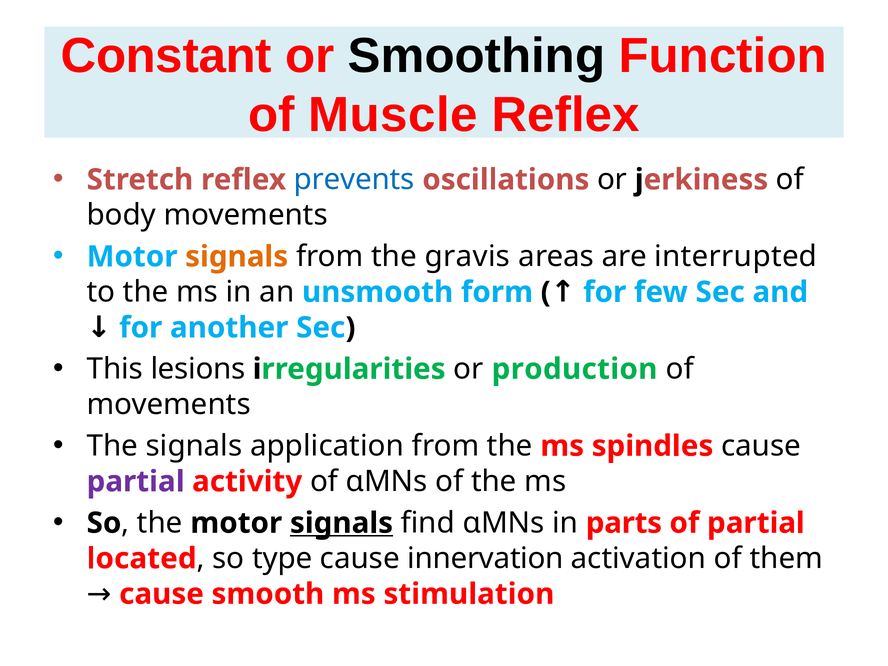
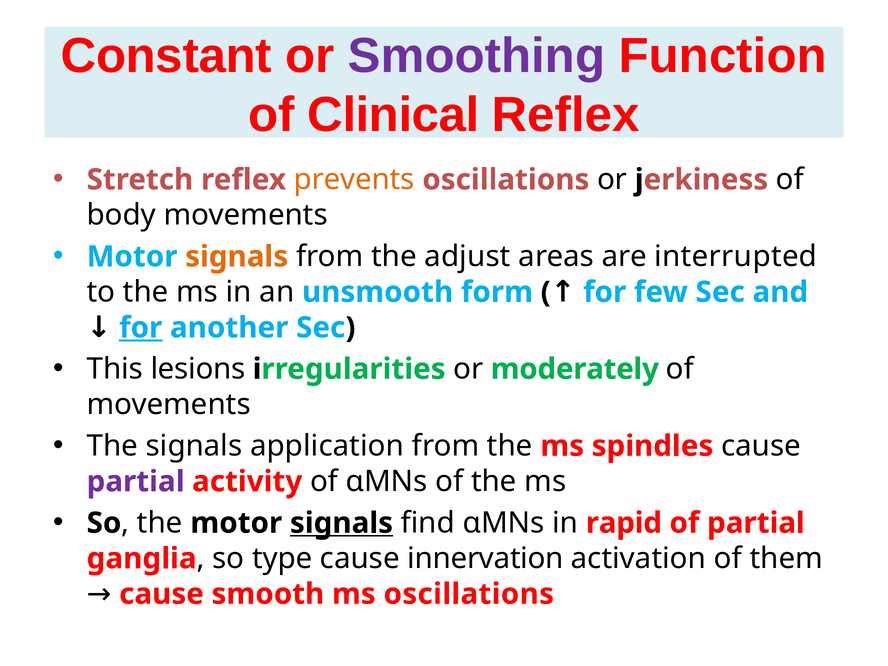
Smoothing colour: black -> purple (477, 56)
Muscle: Muscle -> Clinical (393, 115)
prevents colour: blue -> orange (354, 180)
gravis: gravis -> adjust (468, 257)
for underline: none -> present (141, 328)
production: production -> moderately (575, 369)
parts: parts -> rapid (624, 523)
located: located -> ganglia (142, 559)
ms stimulation: stimulation -> oscillations (469, 594)
